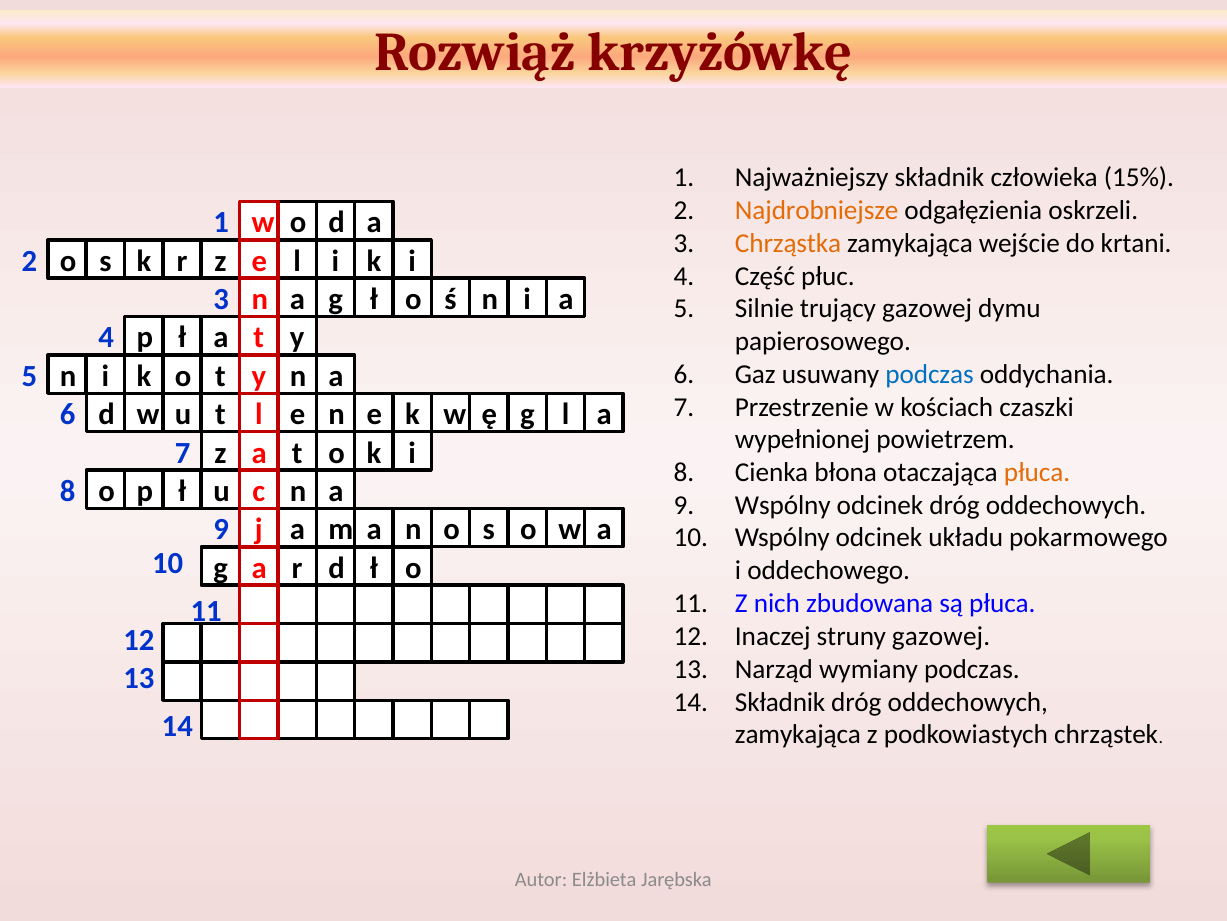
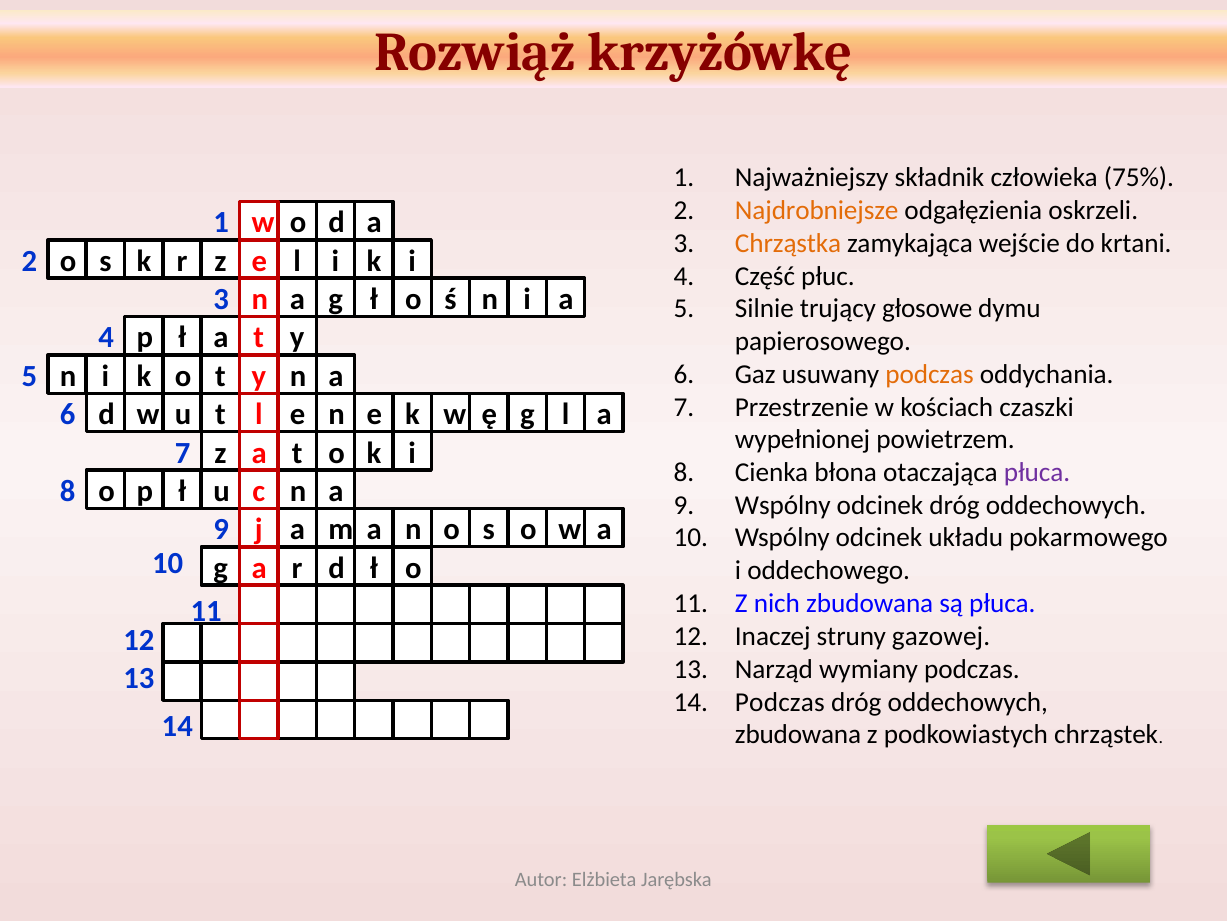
15%: 15% -> 75% (1139, 178)
trujący gazowej: gazowej -> głosowe (927, 309)
podczas colour: blue -> orange (930, 374)
płuca colour: orange -> purple (1037, 472)
14 Składnik: Składnik -> Podczas (780, 702)
zamykająca: zamykająca -> zbudowana (798, 734)
